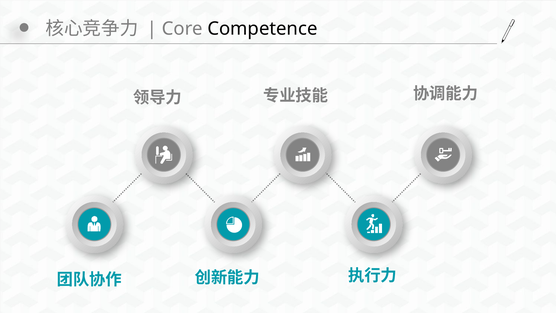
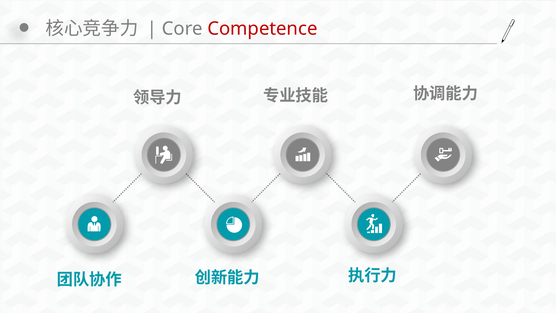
Competence colour: black -> red (262, 29)
